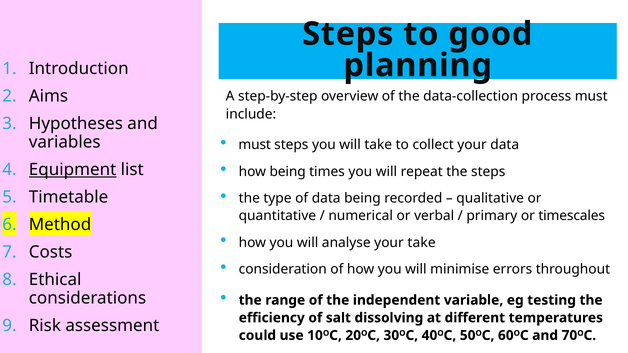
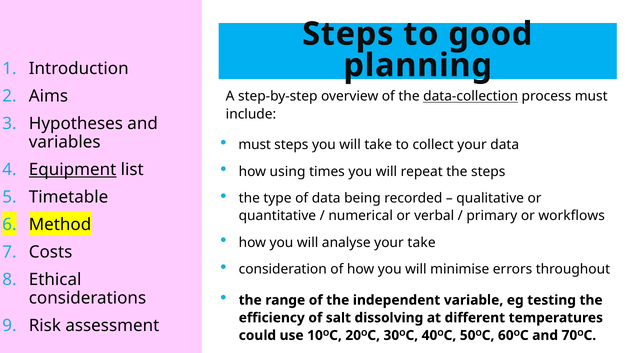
data-collection underline: none -> present (471, 96)
how being: being -> using (288, 172)
timescales: timescales -> workflows (572, 216)
